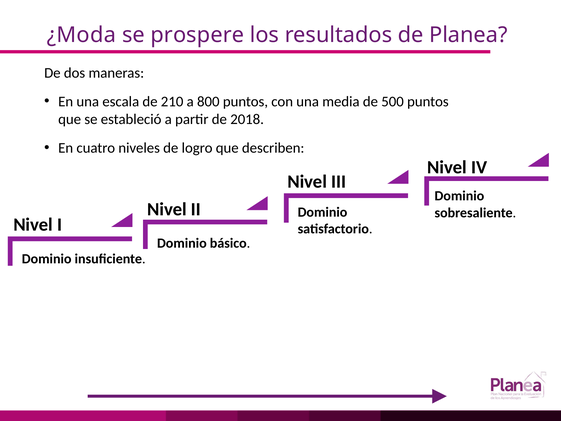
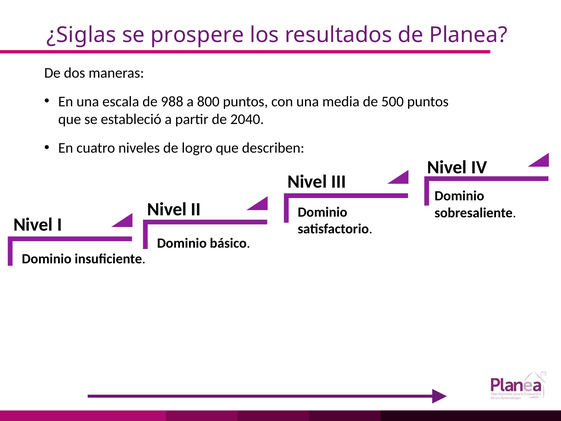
¿Moda: ¿Moda -> ¿Siglas (81, 35)
210: 210 -> 988 (172, 101)
2018: 2018 -> 2040 (247, 119)
